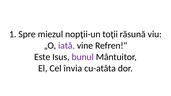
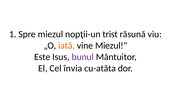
toţii: toţii -> trist (110, 34)
iată colour: purple -> orange (66, 46)
vine Refren: Refren -> Miezul (111, 46)
